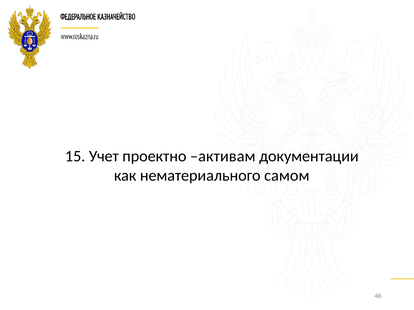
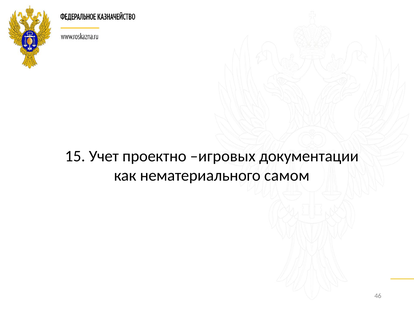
активам: активам -> игровых (223, 156)
